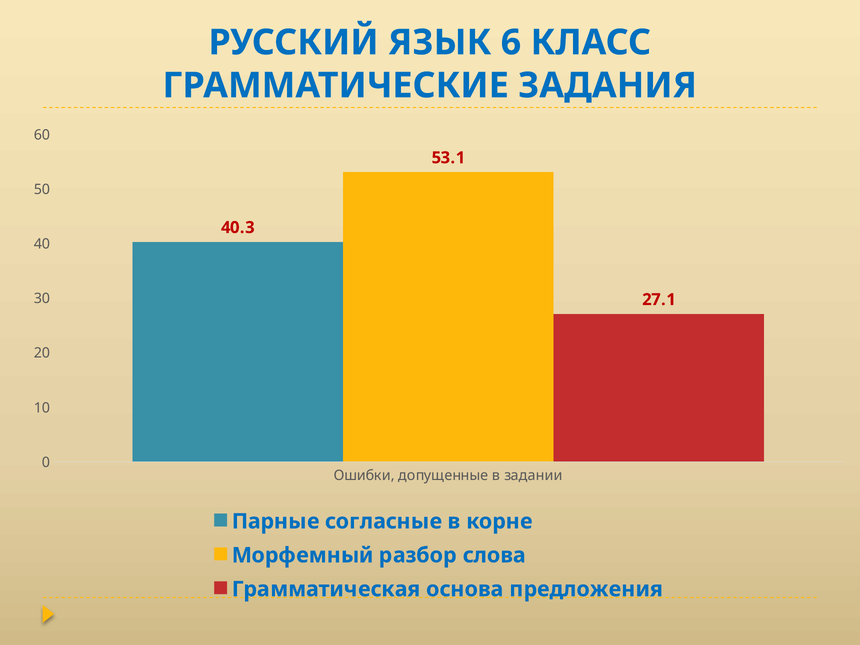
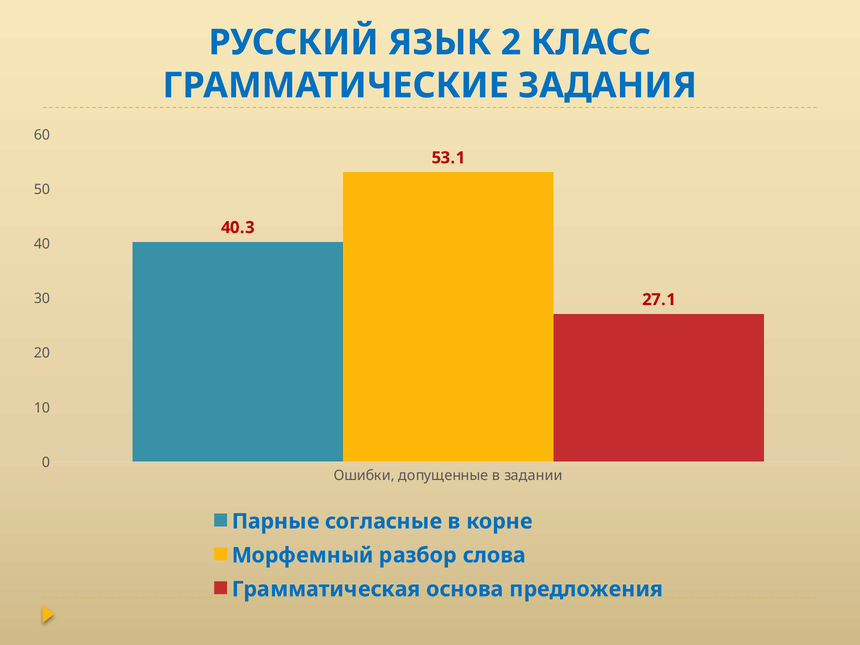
6: 6 -> 2 (511, 43)
